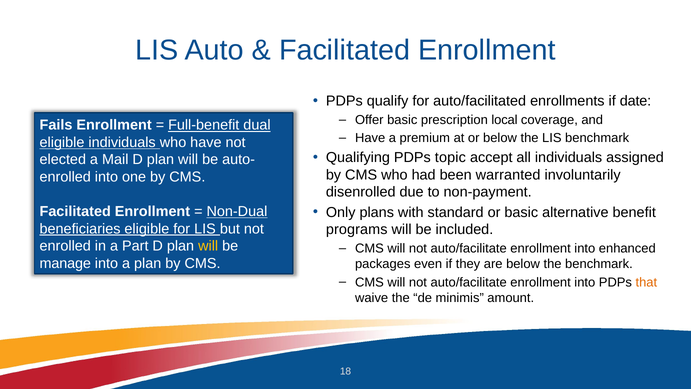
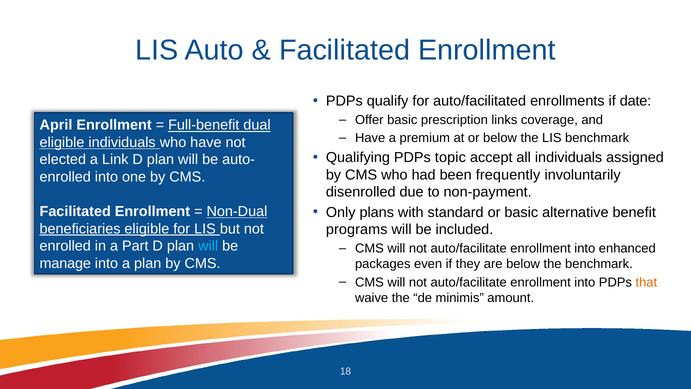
local: local -> links (504, 120)
Fails: Fails -> April (56, 125)
Mail: Mail -> Link (115, 159)
warranted: warranted -> frequently (508, 175)
will colour: yellow -> light blue (208, 246)
